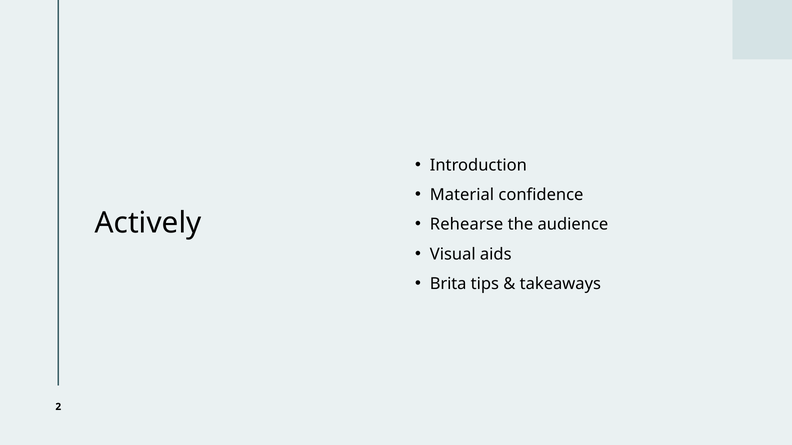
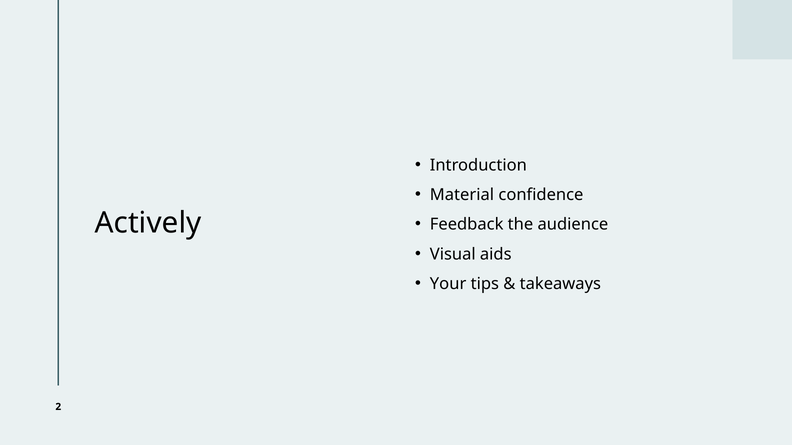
Rehearse: Rehearse -> Feedback (467, 225)
Brita: Brita -> Your (448, 284)
